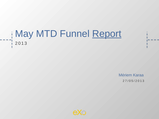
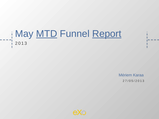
MTD underline: none -> present (47, 34)
